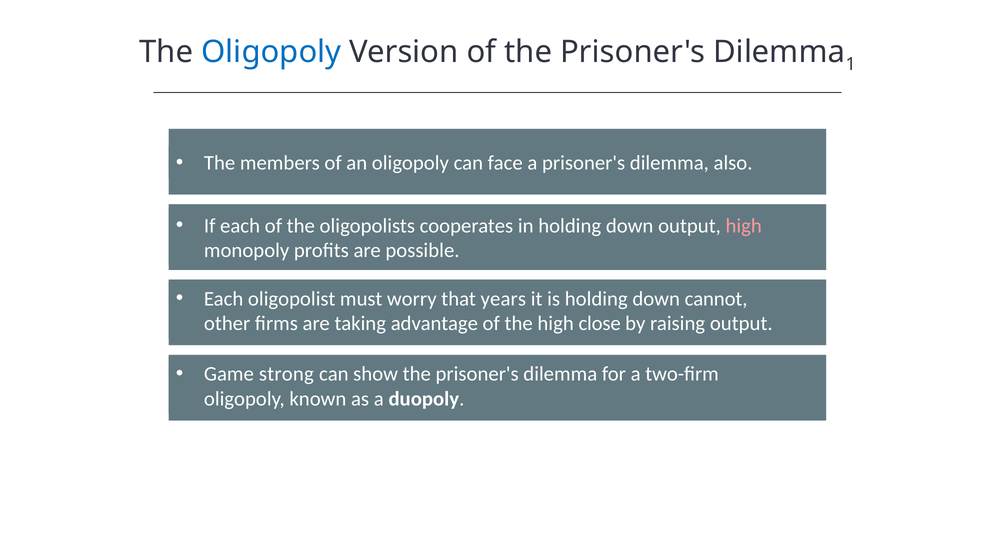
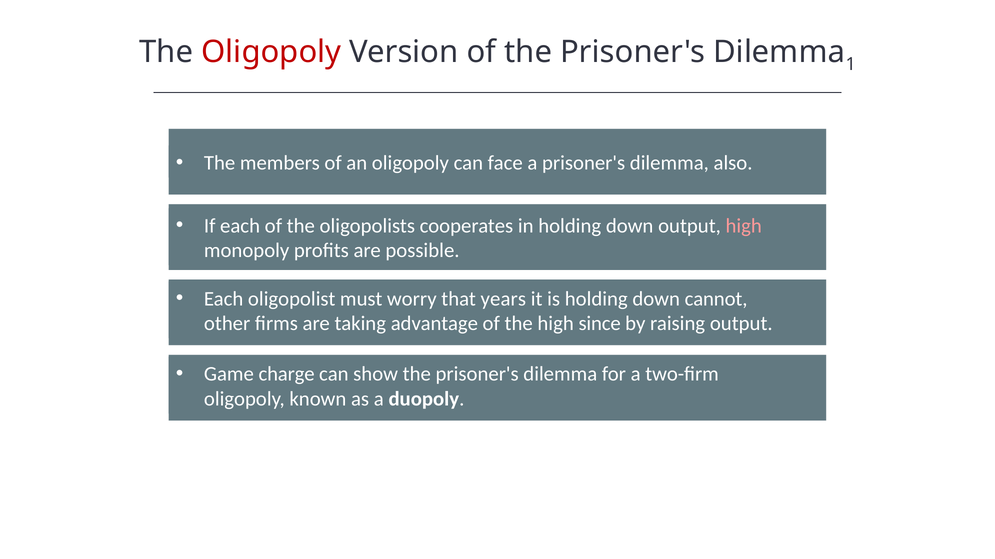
Oligopoly colour: blue -> red (271, 52)
close: close -> since (600, 324)
strong: strong -> charge (287, 375)
